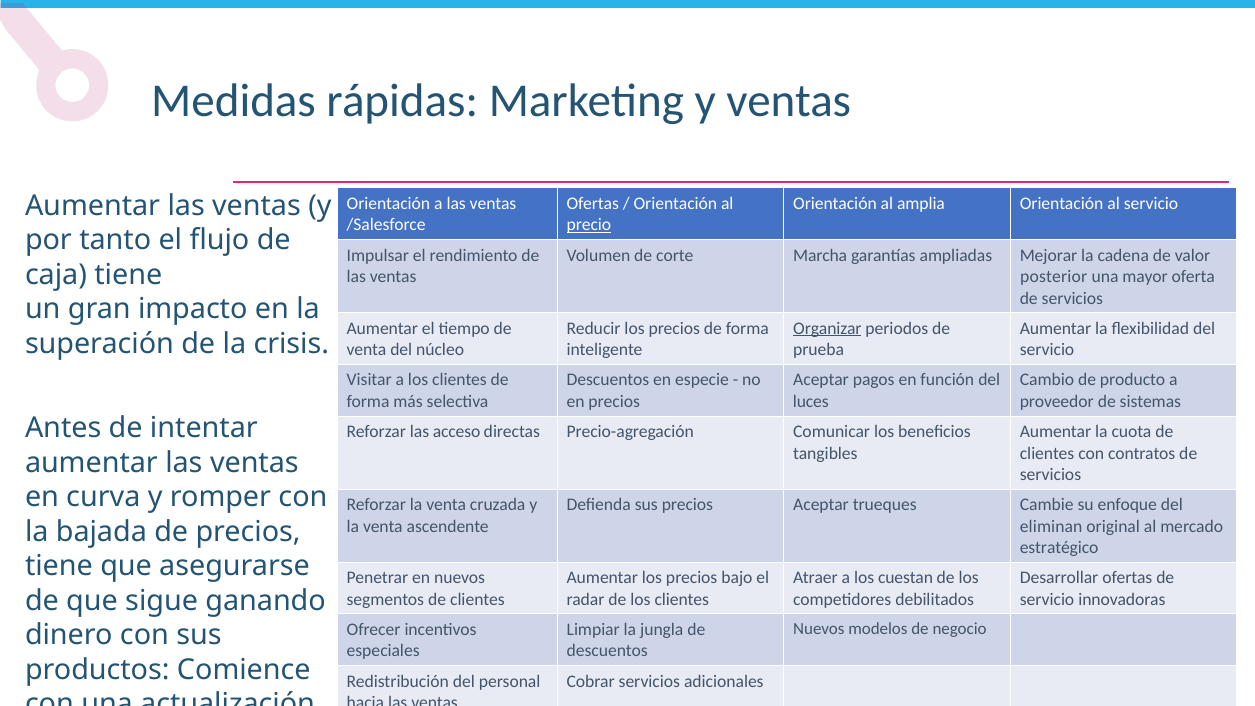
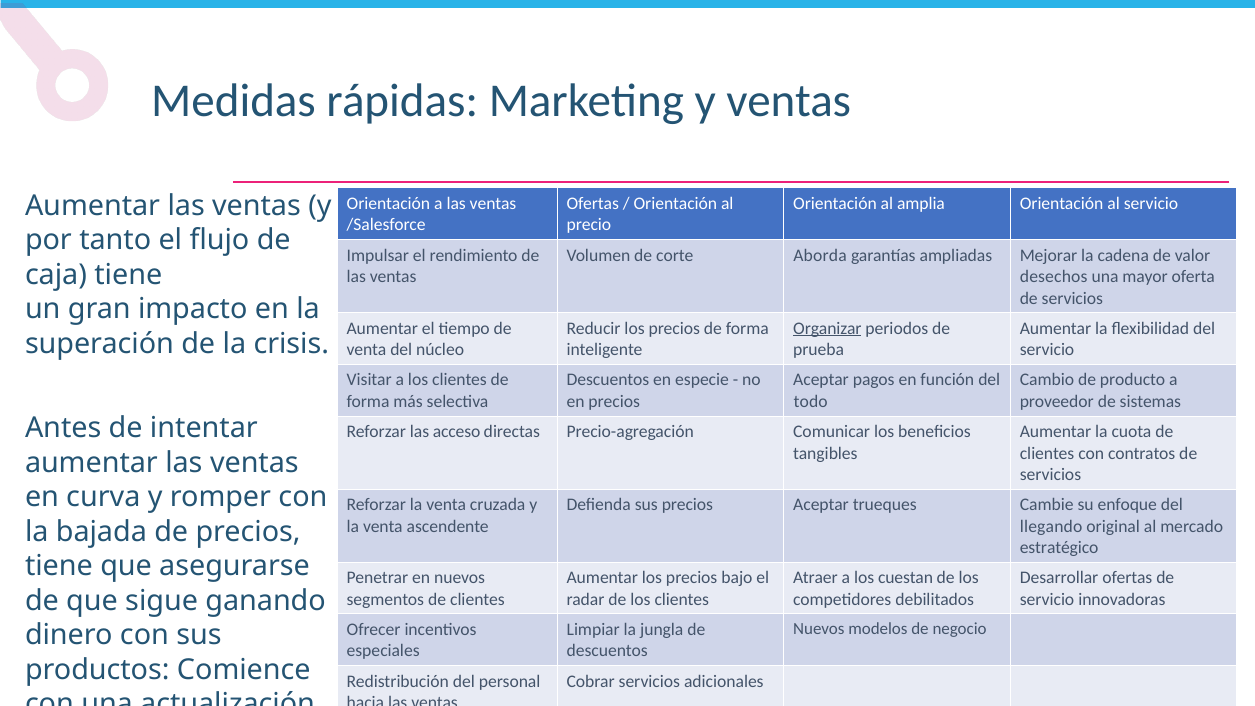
precio underline: present -> none (589, 225)
Marcha: Marcha -> Aborda (820, 255)
posterior: posterior -> desechos (1054, 277)
luces: luces -> todo (811, 402)
eliminan: eliminan -> llegando (1051, 526)
